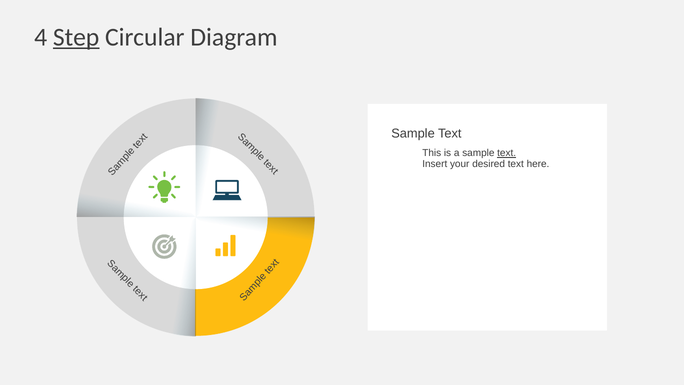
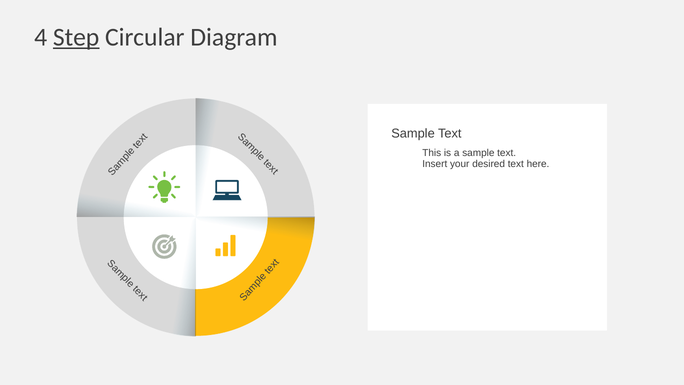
text underline: present -> none (507, 153)
